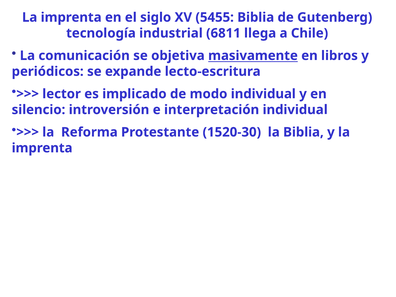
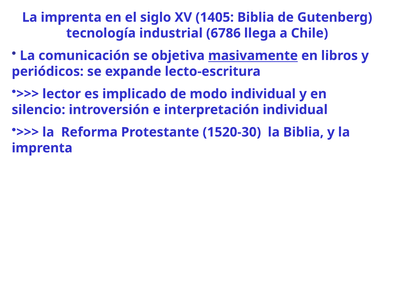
5455: 5455 -> 1405 (215, 17)
6811: 6811 -> 6786 (223, 33)
